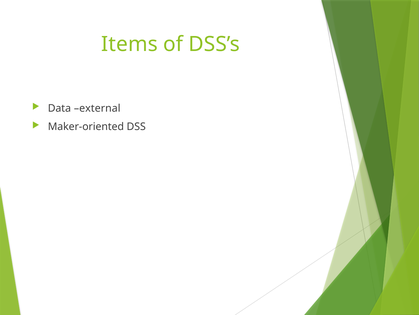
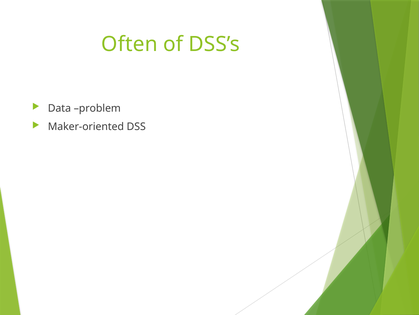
Items: Items -> Often (129, 44)
external: external -> problem (97, 108)
